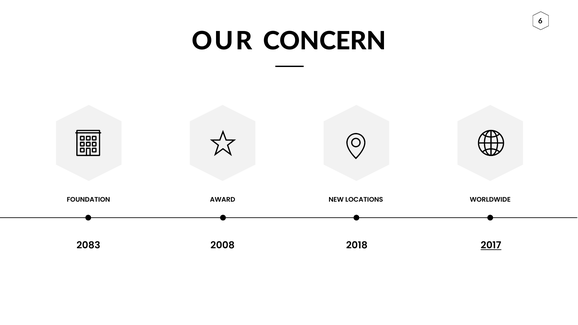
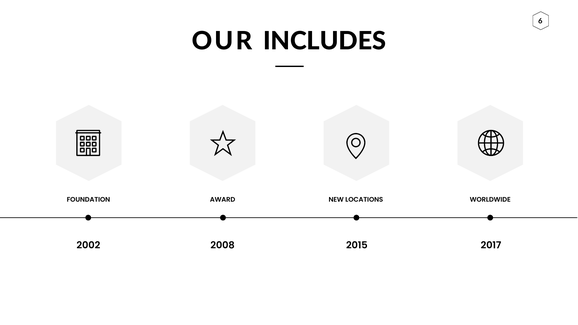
CONCERN: CONCERN -> INCLUDES (325, 41)
2083: 2083 -> 2002 (88, 246)
2018: 2018 -> 2015 (357, 246)
2017 underline: present -> none (491, 246)
